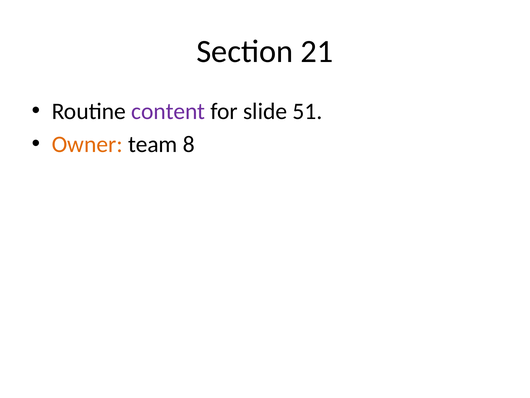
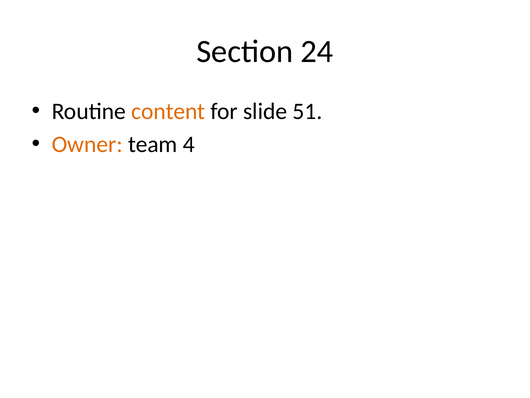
21: 21 -> 24 (317, 51)
content colour: purple -> orange (168, 111)
8: 8 -> 4 (189, 144)
